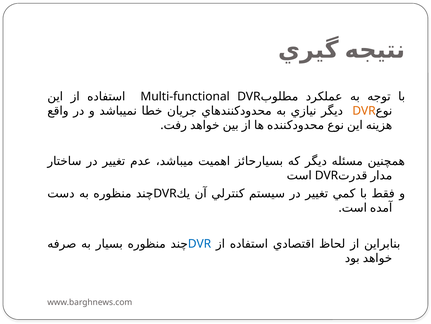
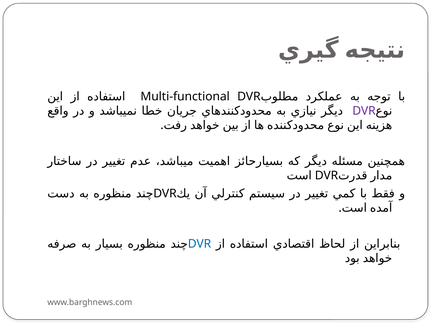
DVR colour: orange -> purple (364, 111)
